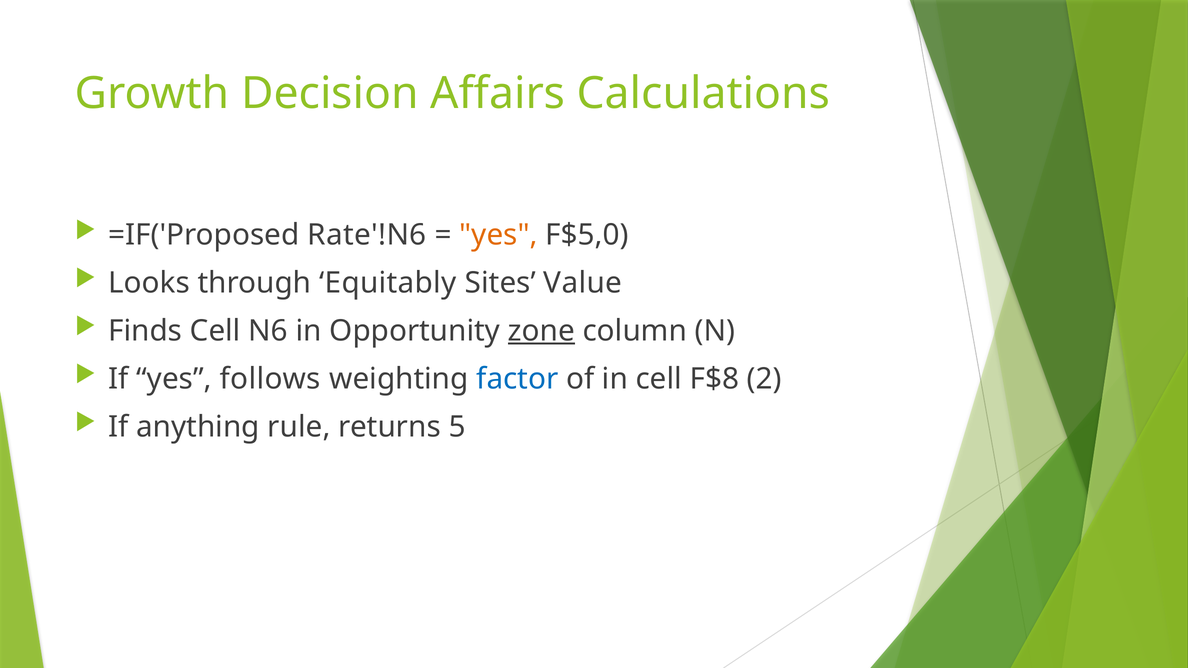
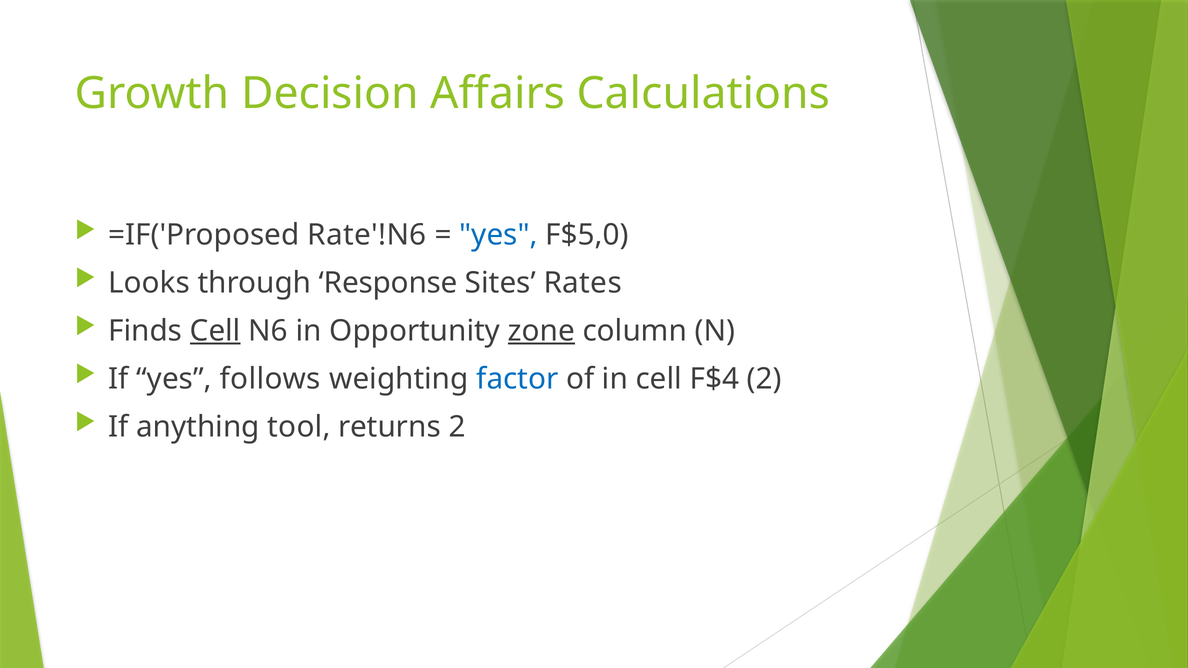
yes colour: orange -> blue (498, 235)
Equitably: Equitably -> Response (388, 283)
Value: Value -> Rates (583, 283)
Cell underline: none -> present (215, 331)
F$8: F$8 -> F$4 (714, 379)
rule: rule -> tool (299, 427)
returns 5: 5 -> 2 (457, 427)
